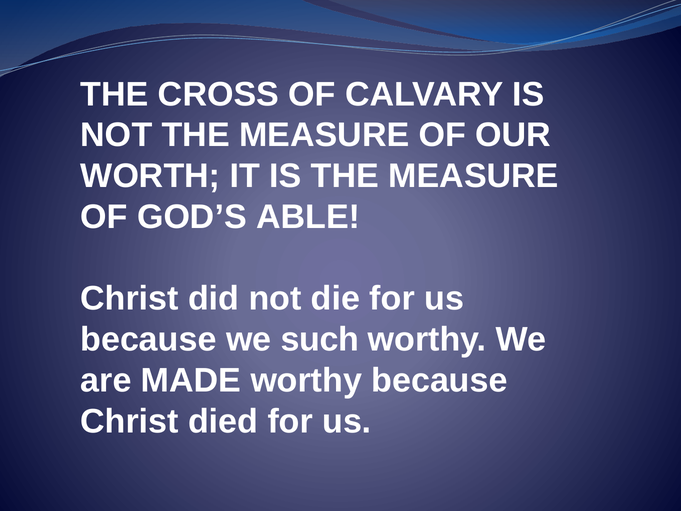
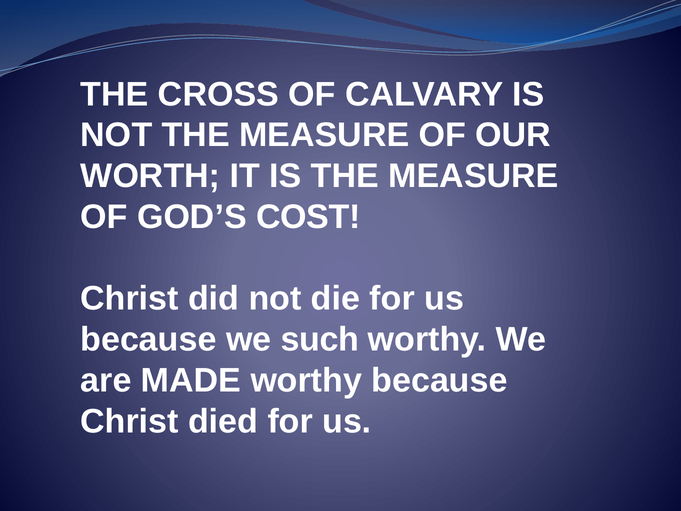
ABLE: ABLE -> COST (308, 217)
